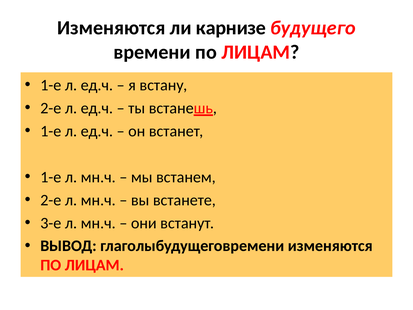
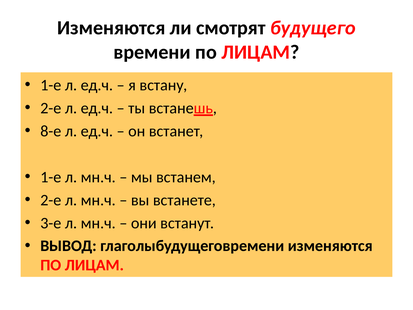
карнизе: карнизе -> смотрят (231, 28)
1-е: 1-е -> 8-е (51, 131)
